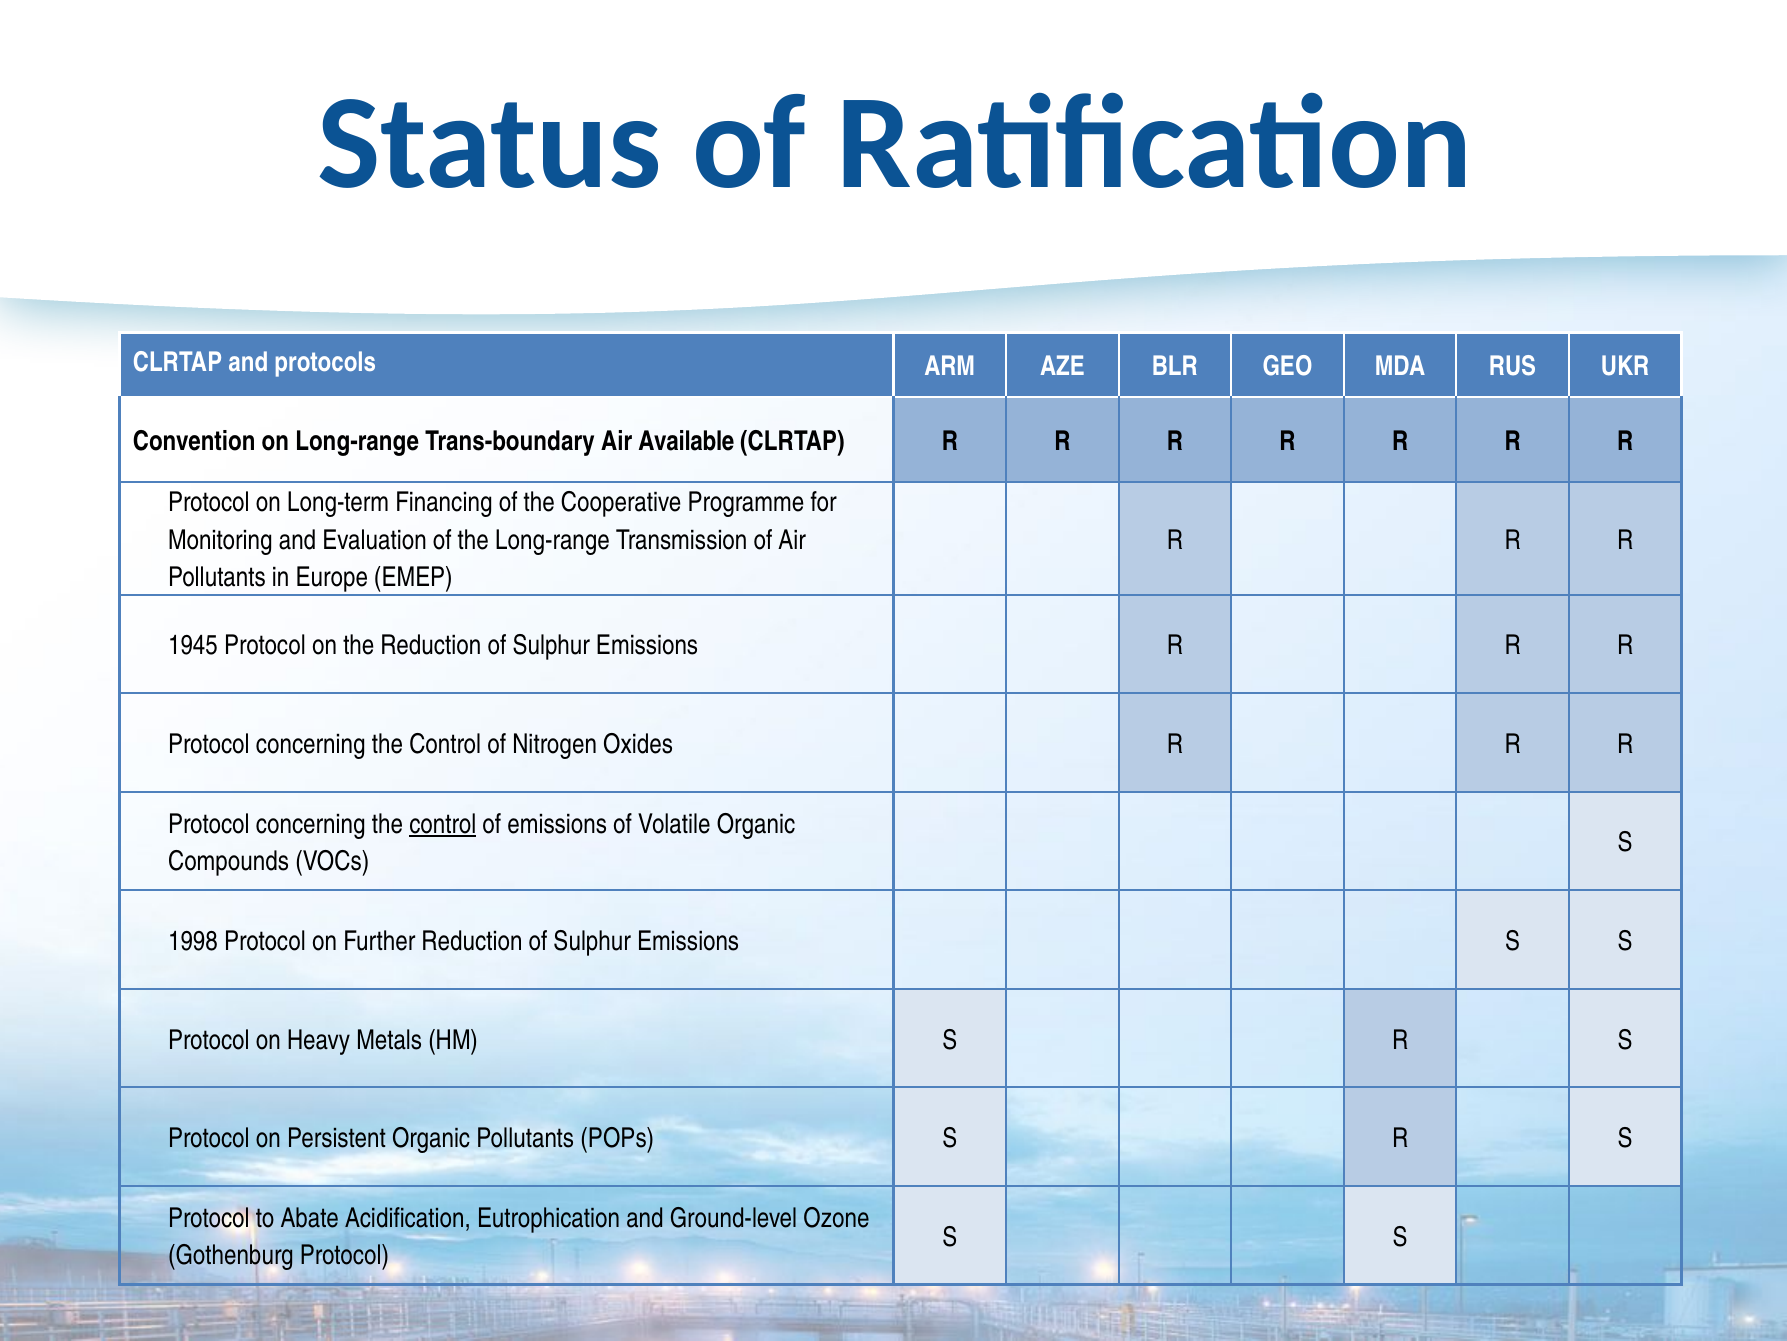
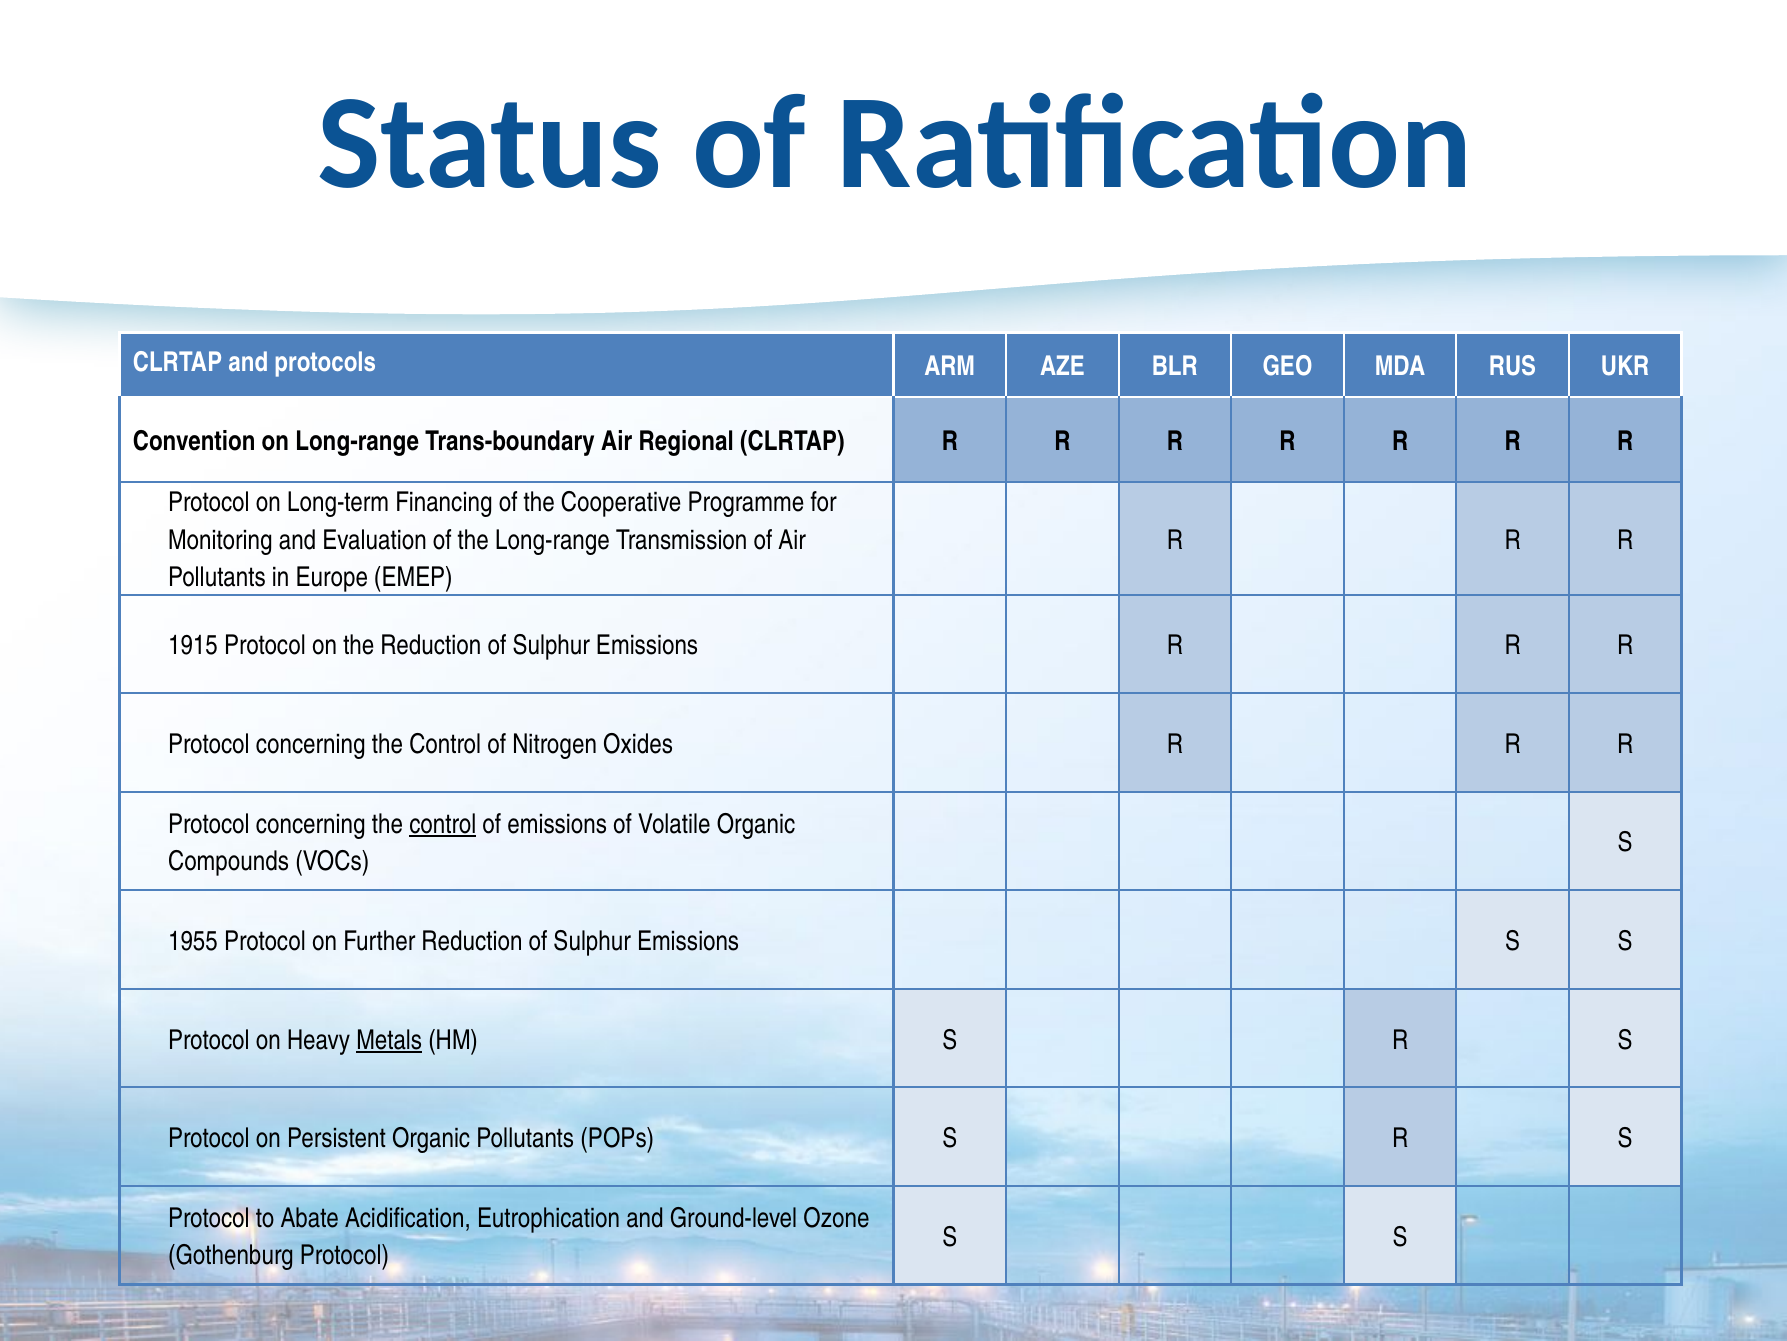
Available: Available -> Regional (686, 441)
1945: 1945 -> 1915 (193, 645)
1998: 1998 -> 1955 (193, 941)
Metals underline: none -> present (389, 1039)
